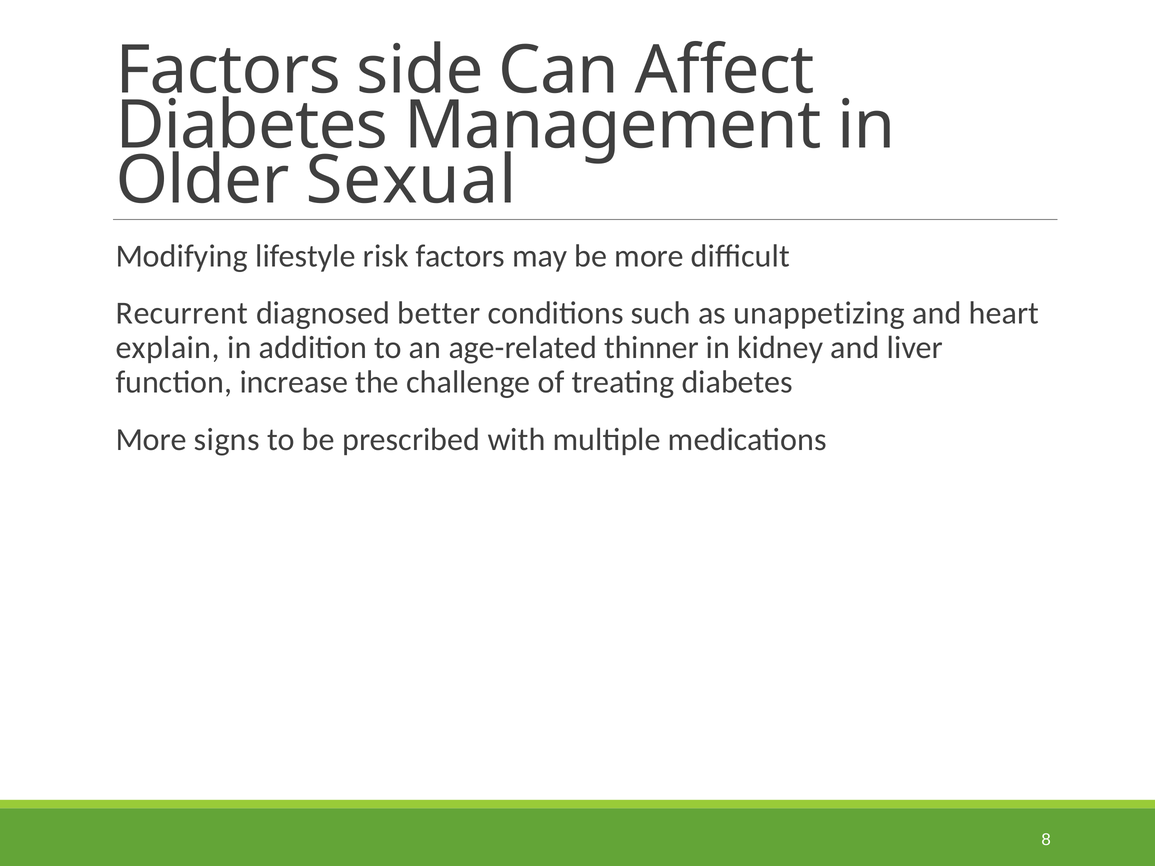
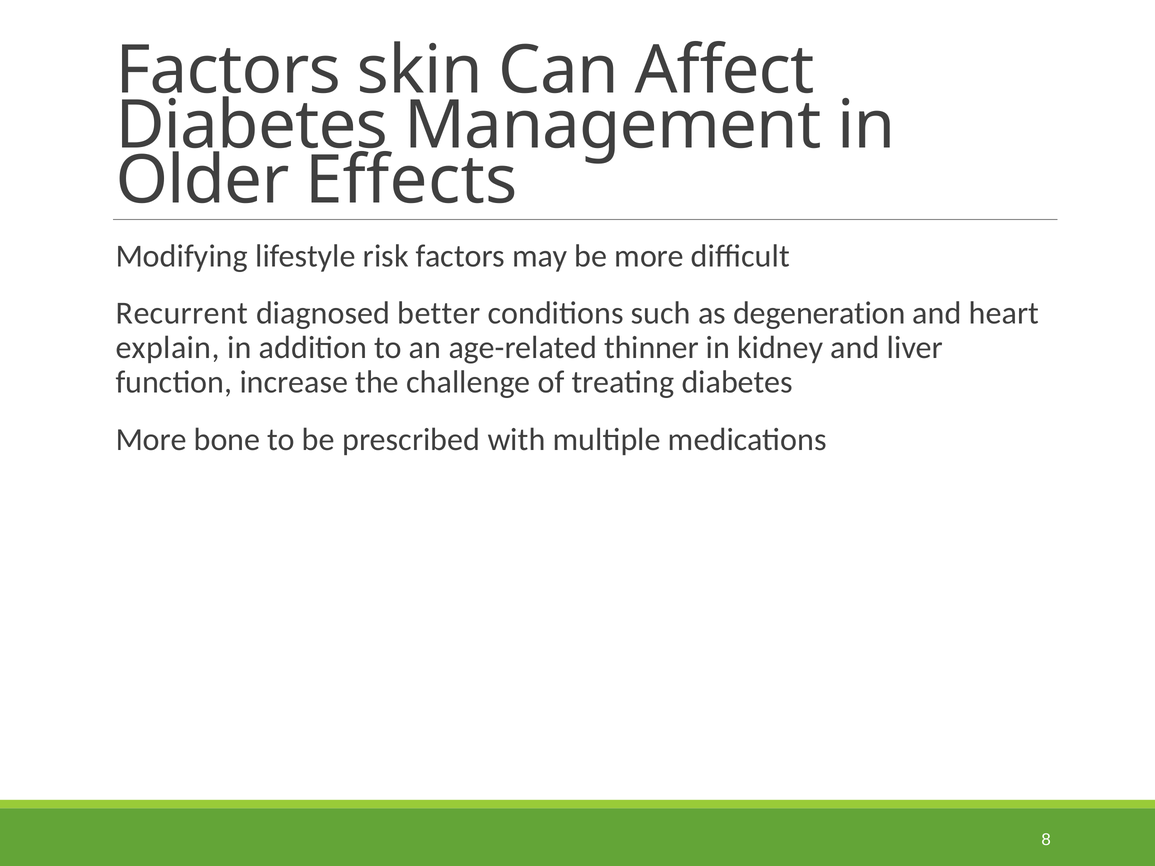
side: side -> skin (420, 70)
Sexual: Sexual -> Effects (411, 180)
unappetizing: unappetizing -> degeneration (819, 313)
signs: signs -> bone (227, 440)
